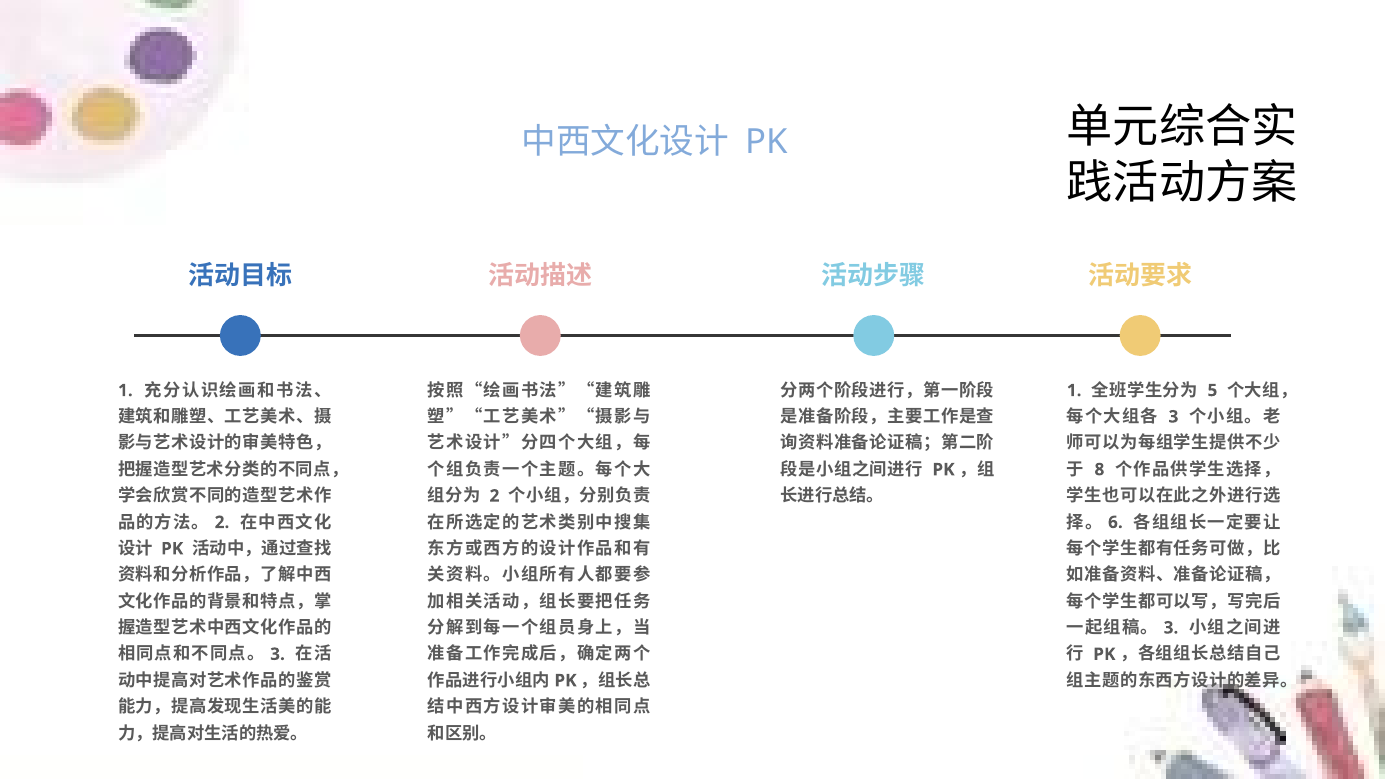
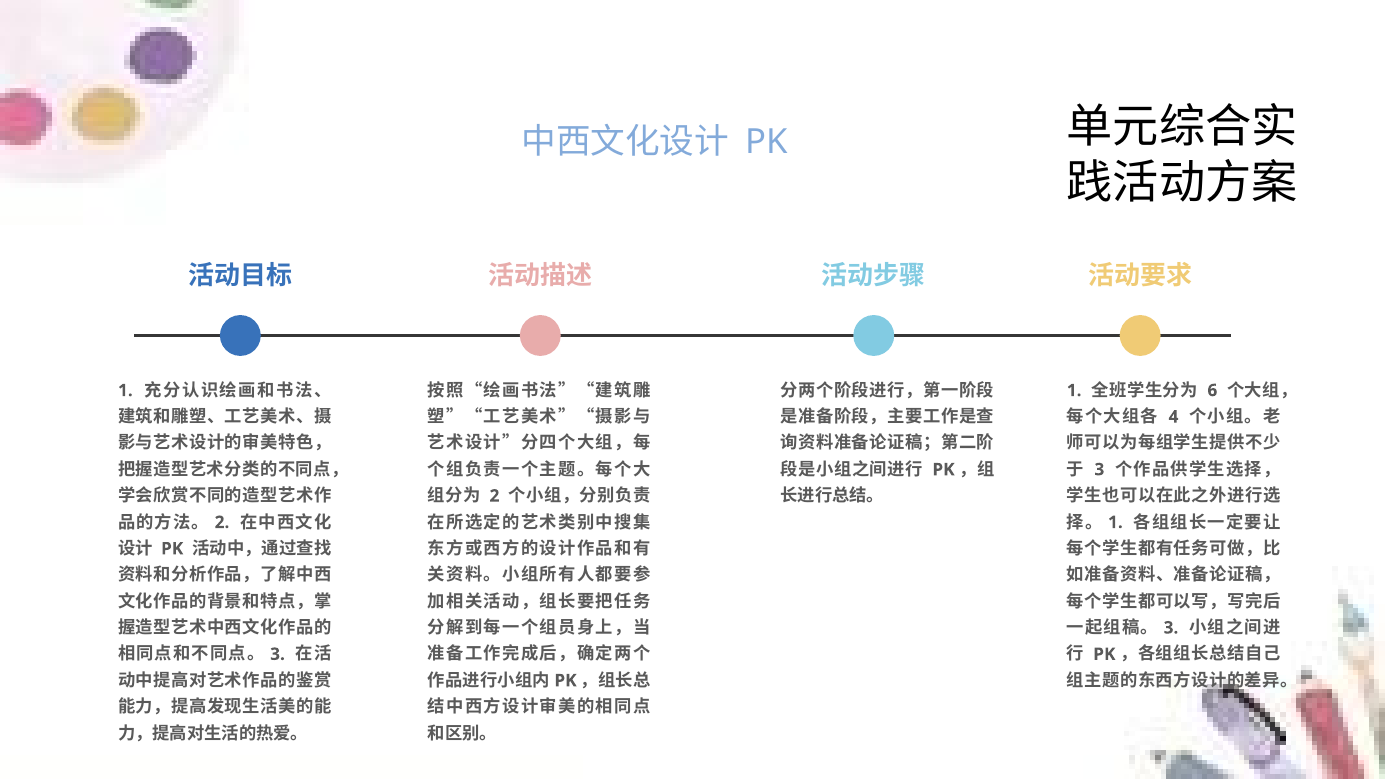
5: 5 -> 6 (1212, 390)
3: 3 -> 4 (1174, 417)
8: 8 -> 3 (1099, 470)
6: 6 -> 1 (1115, 522)
